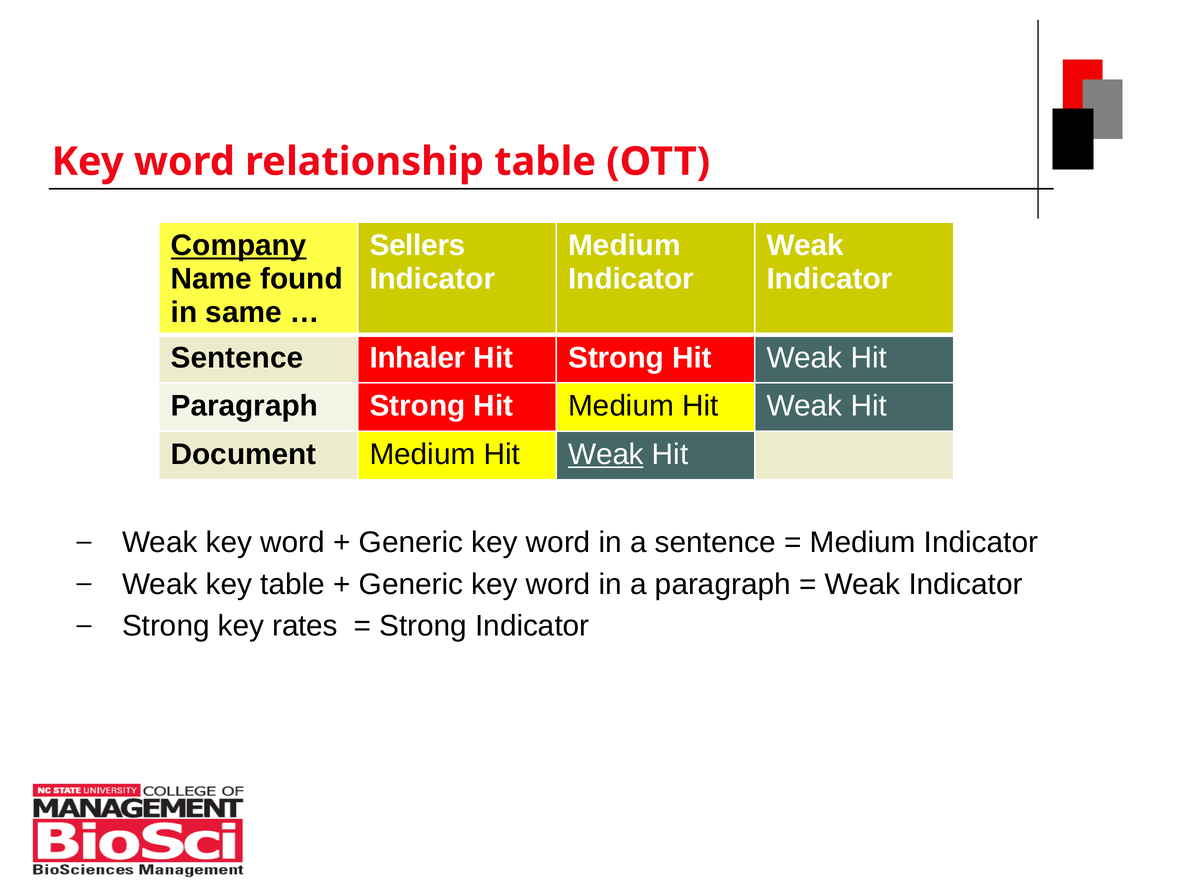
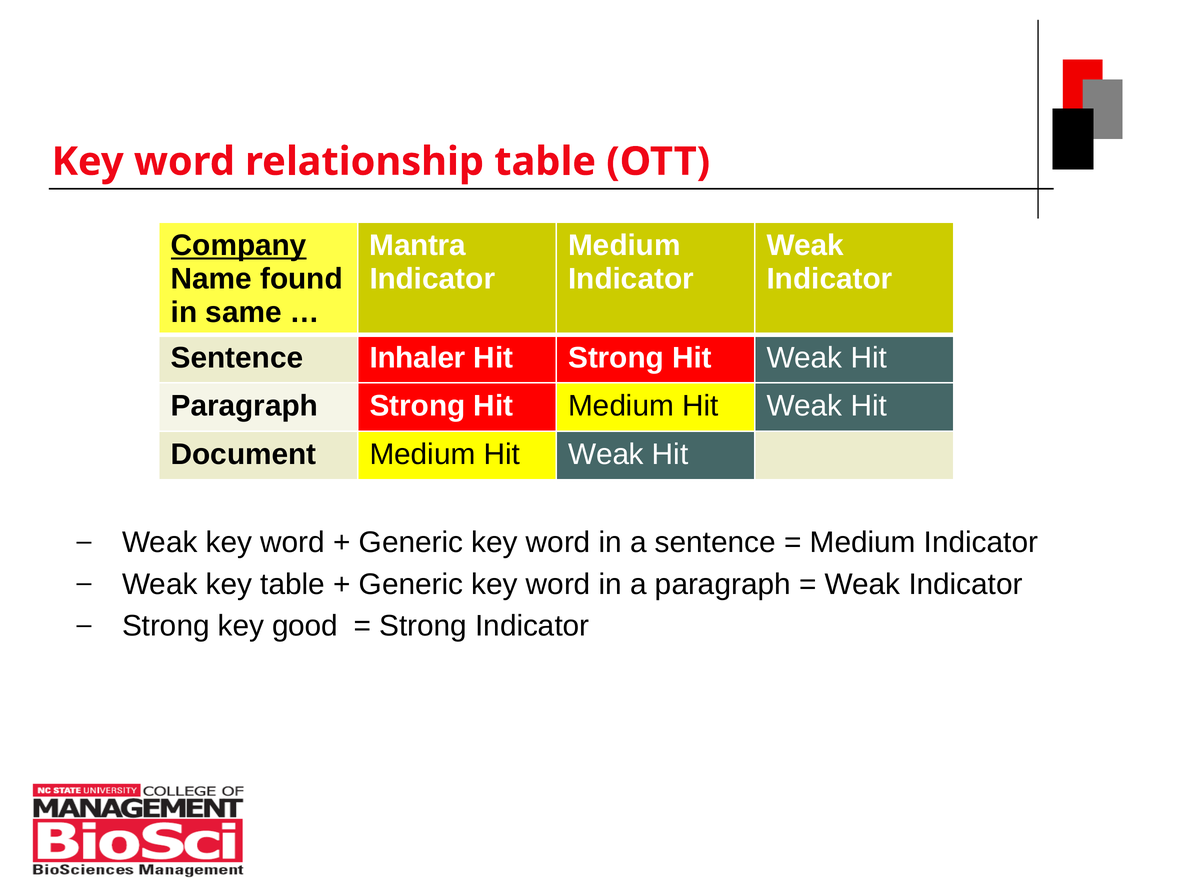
Sellers: Sellers -> Mantra (418, 246)
Weak underline: present -> none (606, 454)
rates: rates -> good (305, 626)
